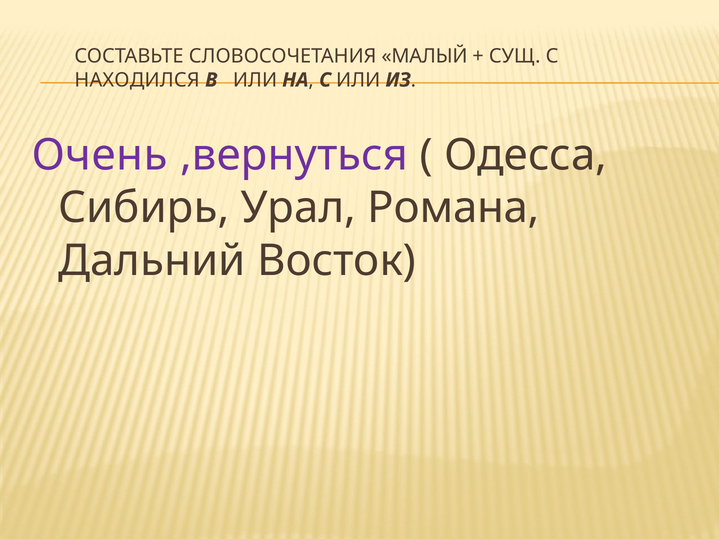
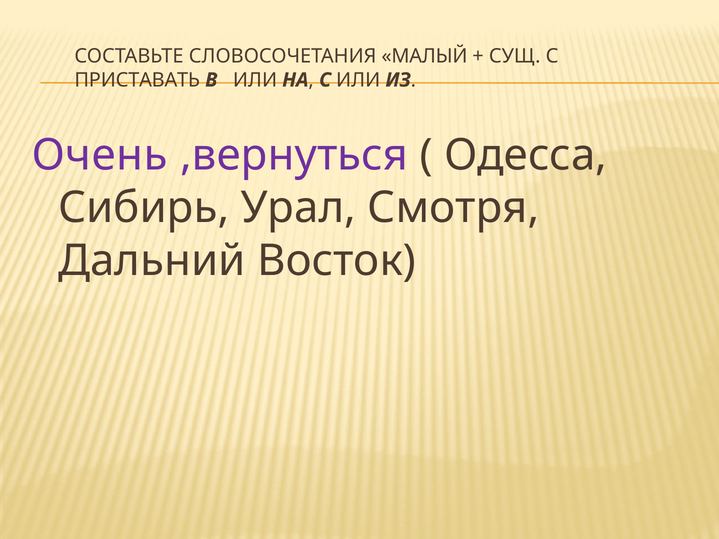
НАХОДИЛСЯ: НАХОДИЛСЯ -> ПРИСТАВАТЬ (137, 80)
Романа: Романа -> Смотря (453, 208)
